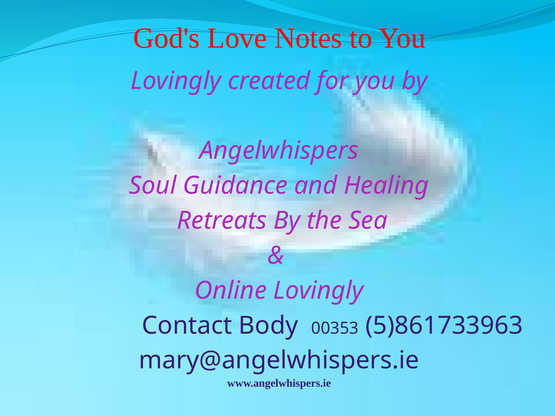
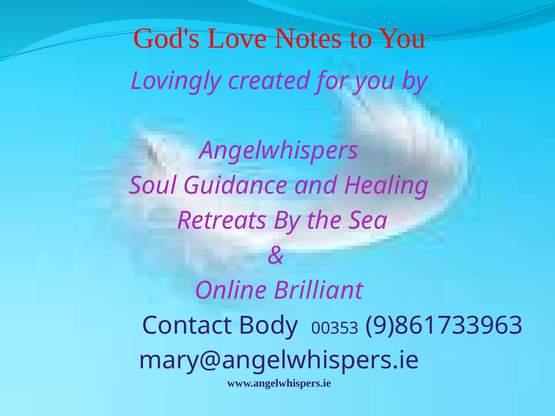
Online Lovingly: Lovingly -> Brilliant (318, 291)
5)861733963: 5)861733963 -> 9)861733963 (444, 326)
